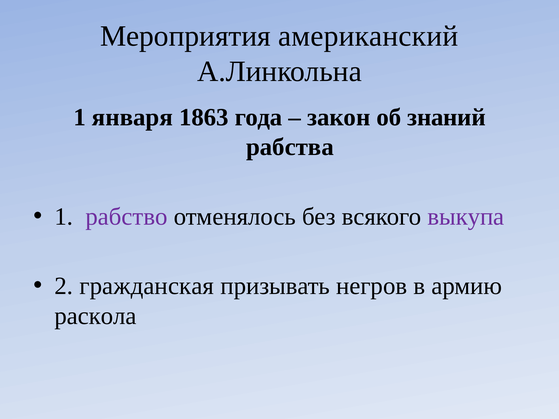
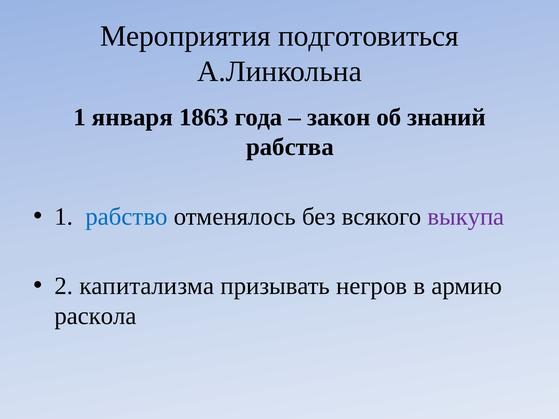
американский: американский -> подготовиться (368, 36)
рабство colour: purple -> blue (127, 217)
гражданская: гражданская -> капитализма (147, 286)
